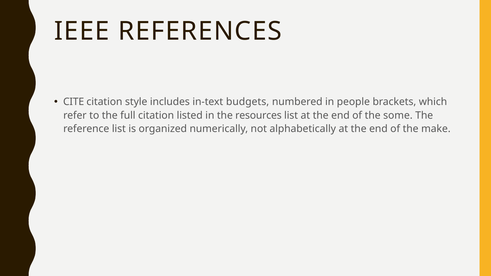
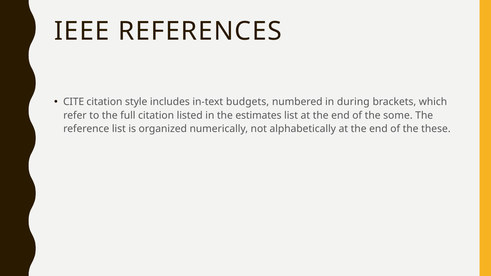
people: people -> during (353, 102)
resources: resources -> estimates (258, 115)
make: make -> these (436, 129)
